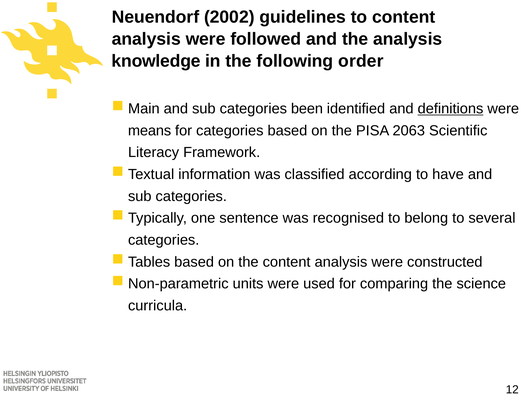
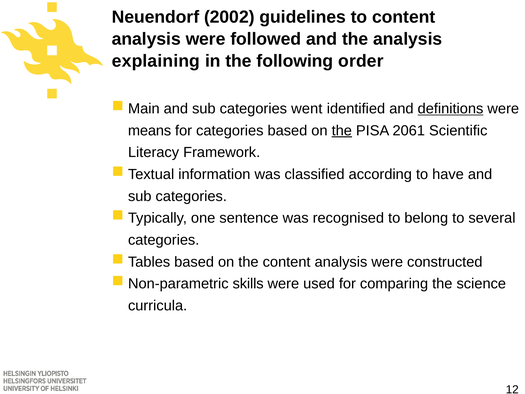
knowledge: knowledge -> explaining (156, 61)
been: been -> went (307, 109)
the underline: none -> present (342, 131)
2063: 2063 -> 2061 (409, 131)
units: units -> skills (248, 284)
